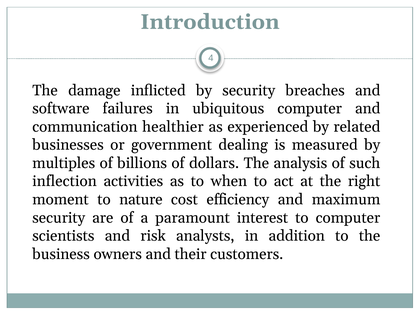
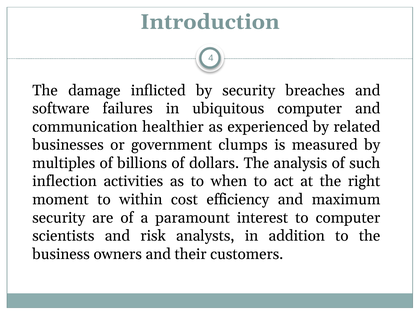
dealing: dealing -> clumps (243, 145)
nature: nature -> within (141, 200)
